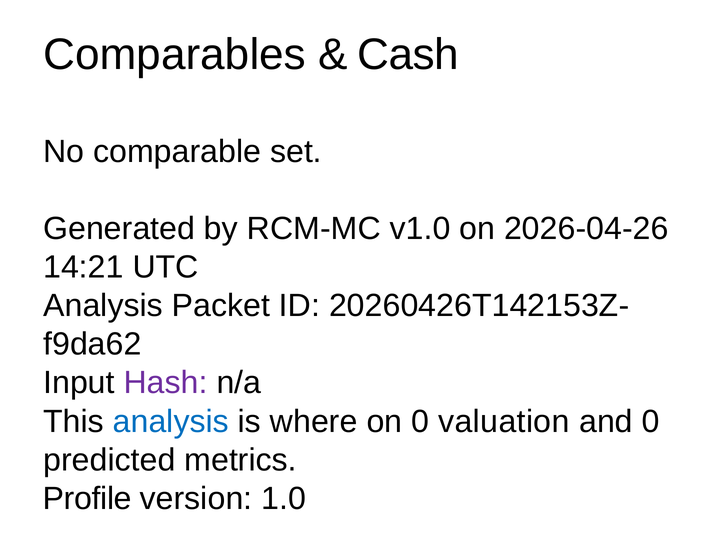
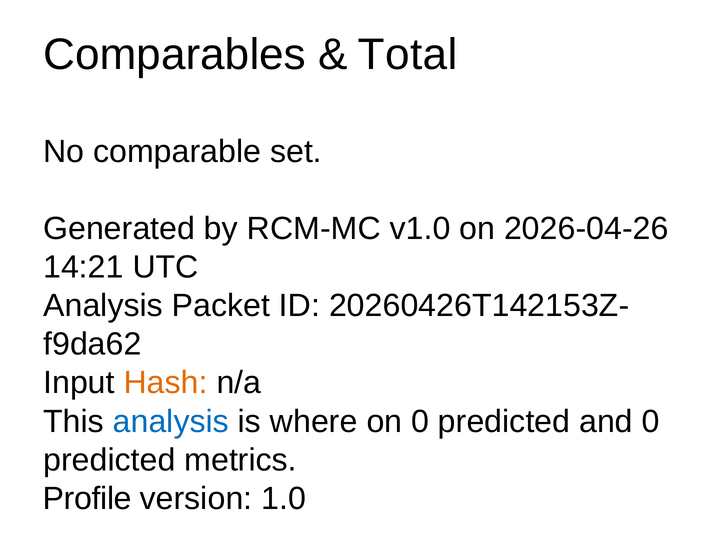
Cash: Cash -> Total (408, 55)
Hash colour: purple -> orange (166, 383)
on 0 valuation: valuation -> predicted (504, 422)
